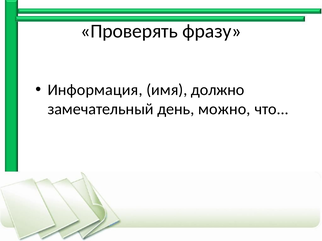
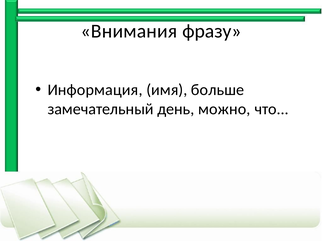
Проверять: Проверять -> Внимания (129, 31)
должно: должно -> больше (218, 90)
